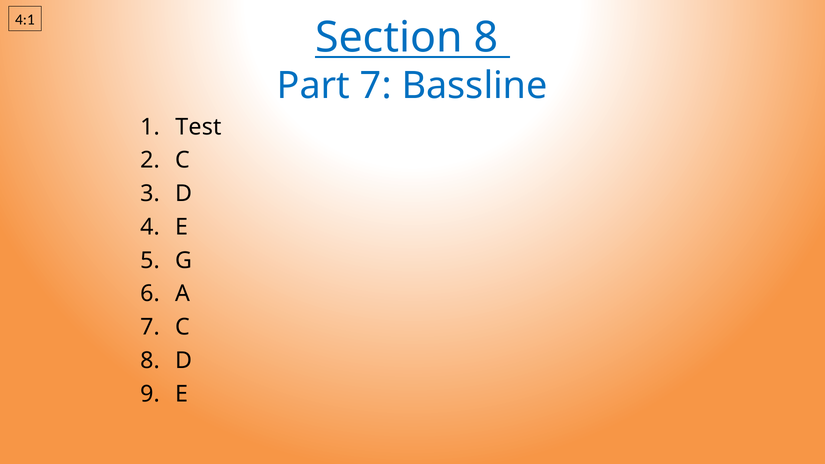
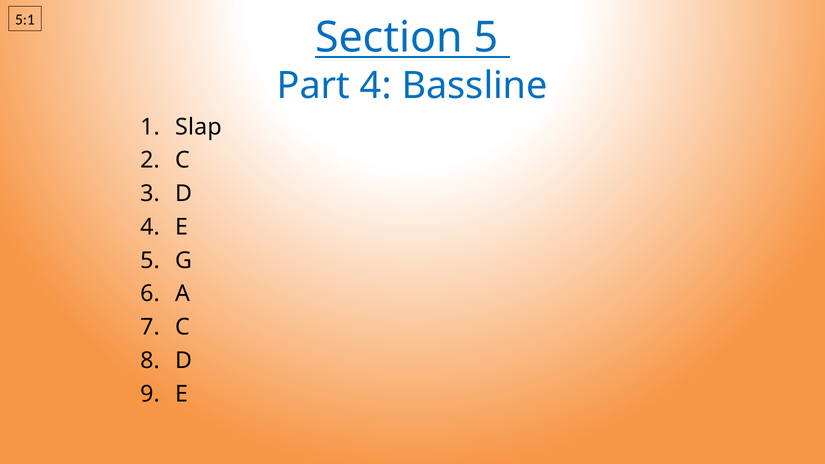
4:1: 4:1 -> 5:1 (25, 20)
Section 8: 8 -> 5 (486, 38)
Part 7: 7 -> 4 (376, 86)
Test: Test -> Slap (198, 127)
